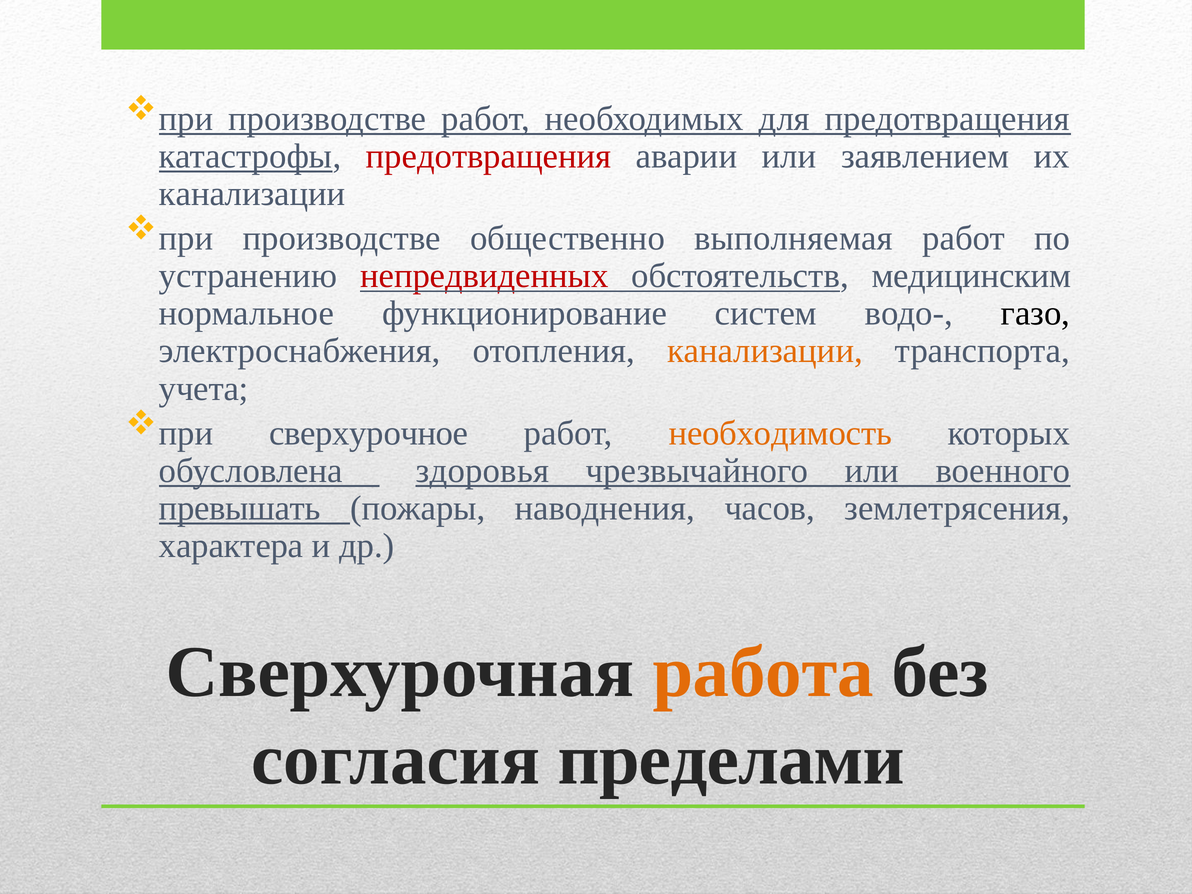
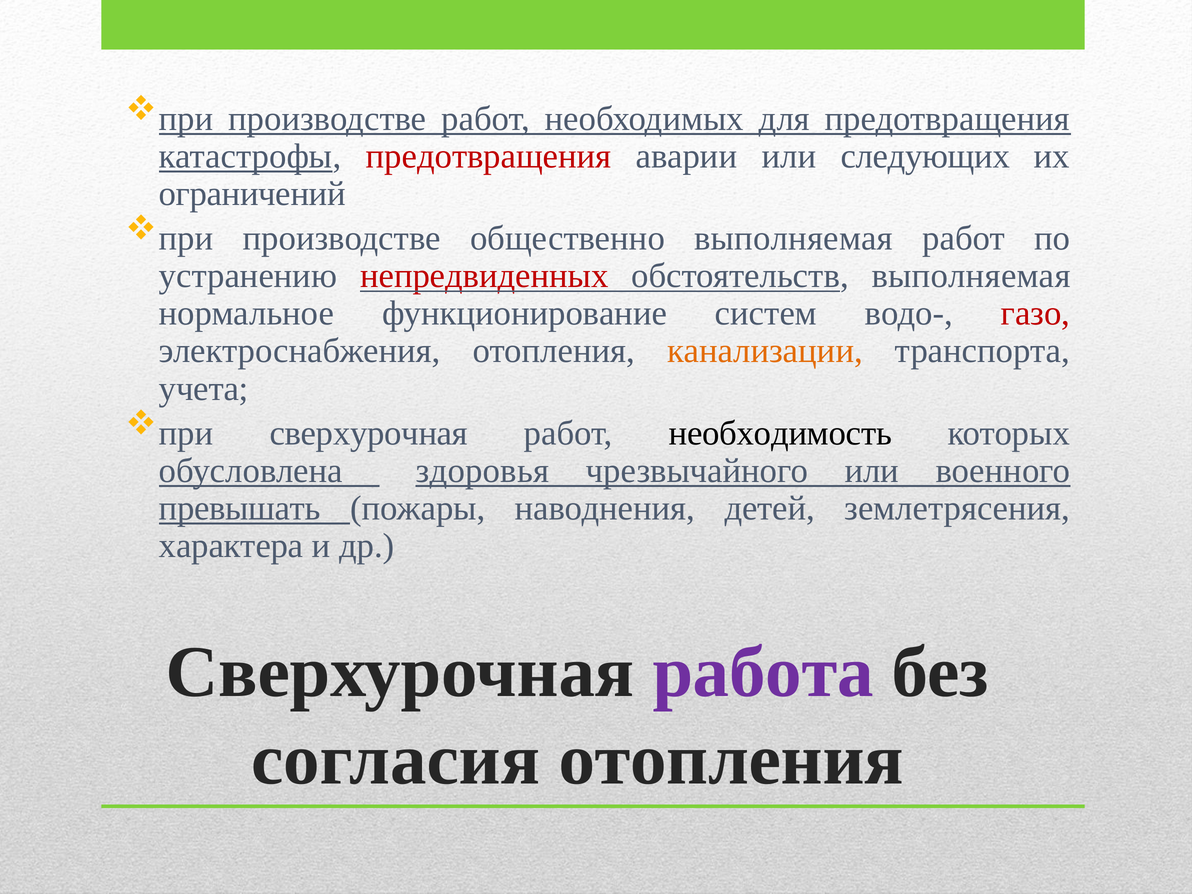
заявлением: заявлением -> следующих (925, 156)
канализации: канализации -> ограничений (252, 194)
обстоятельств медицинским: медицинским -> выполняемая (971, 276)
газо colour: black -> red (1036, 313)
при сверхурочное: сверхурочное -> сверхурочная (369, 433)
необходимость colour: orange -> black (780, 433)
часов: часов -> детей (770, 508)
работа colour: orange -> purple (763, 672)
согласия пределами: пределами -> отопления (731, 760)
